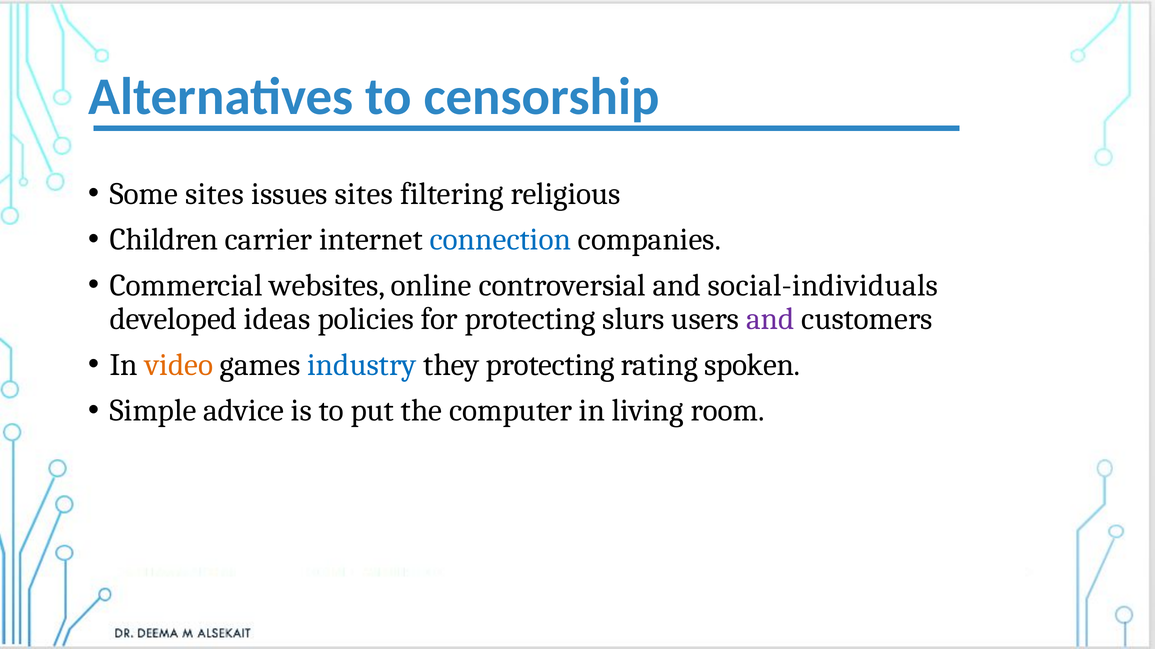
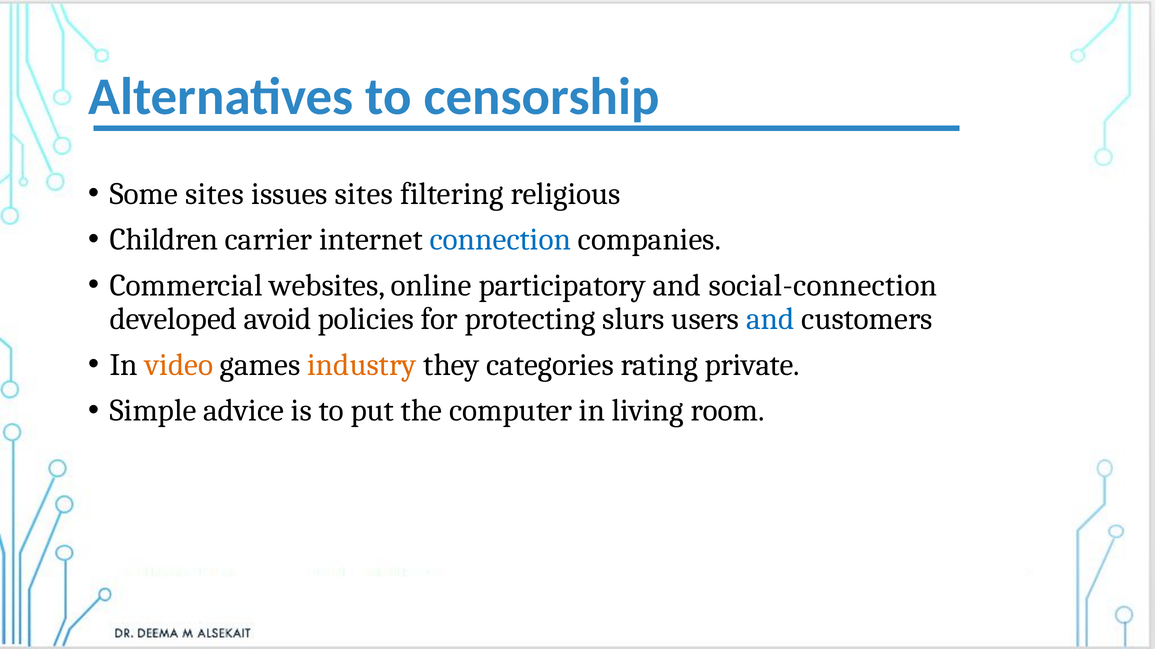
controversial: controversial -> participatory (562, 286)
social-individuals: social-individuals -> social-connection (823, 286)
ideas: ideas -> avoid (278, 319)
and colour: purple -> blue (770, 319)
industry colour: blue -> orange (362, 365)
they protecting: protecting -> categories (550, 365)
spoken: spoken -> private (752, 365)
